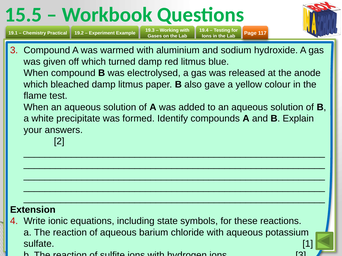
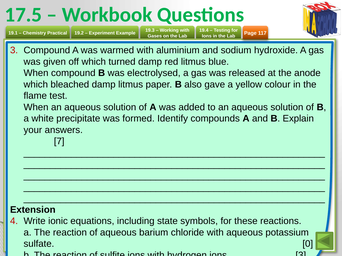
15.5: 15.5 -> 17.5 (23, 15)
2: 2 -> 7 (59, 142)
1: 1 -> 0 (308, 244)
